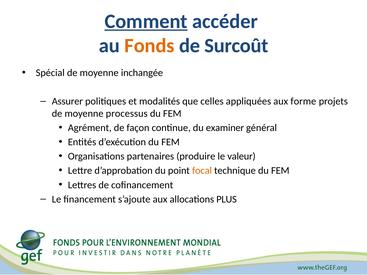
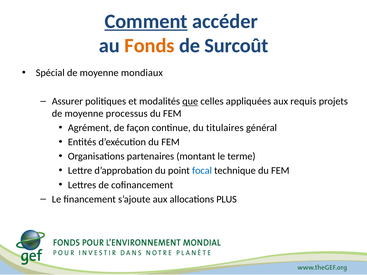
inchangée: inchangée -> mondiaux (142, 73)
que underline: none -> present (190, 101)
forme: forme -> requis (303, 101)
examiner: examiner -> titulaires (225, 128)
produire: produire -> montant (196, 157)
valeur: valeur -> terme (241, 157)
focal colour: orange -> blue (202, 171)
